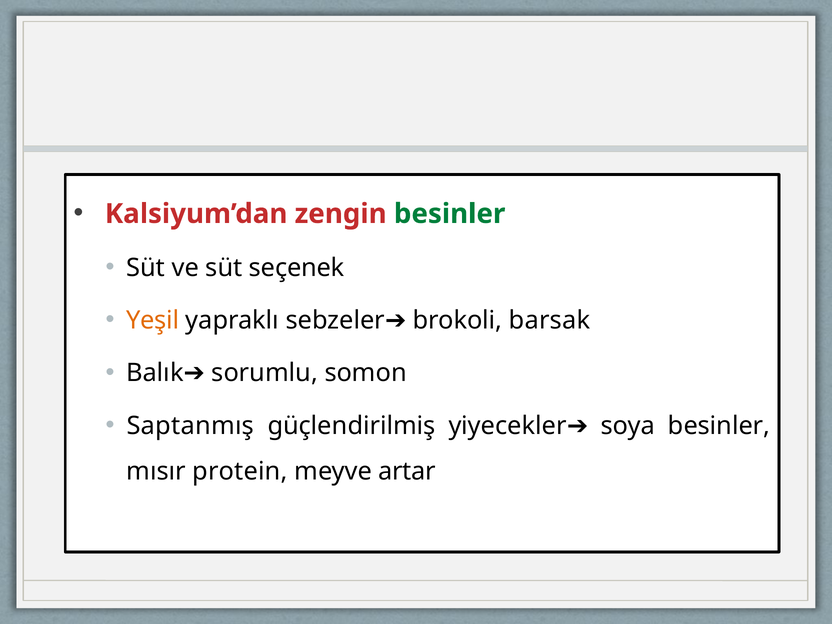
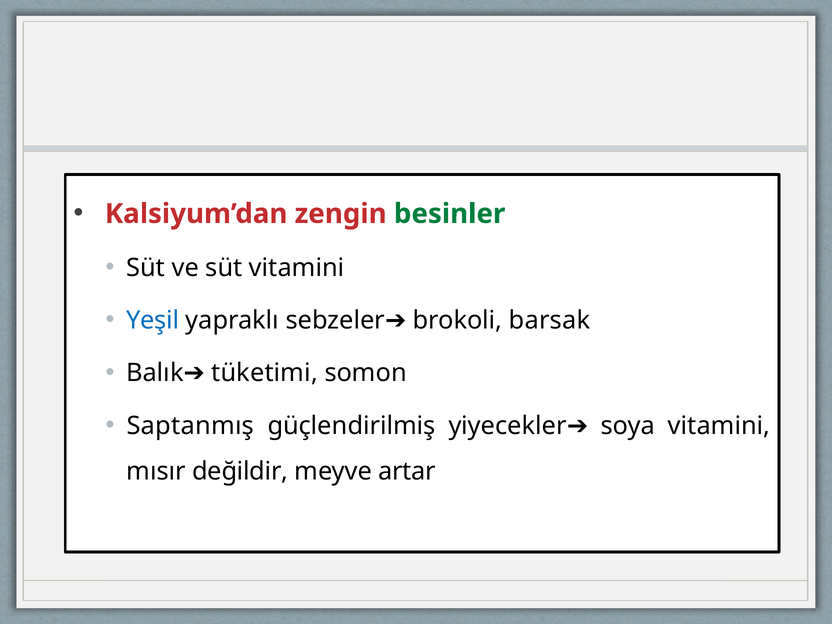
süt seçenek: seçenek -> vitamini (297, 268)
Yeşil colour: orange -> blue (153, 320)
sorumlu: sorumlu -> tüketimi (265, 373)
soya besinler: besinler -> vitamini (719, 426)
protein: protein -> değildir (240, 471)
